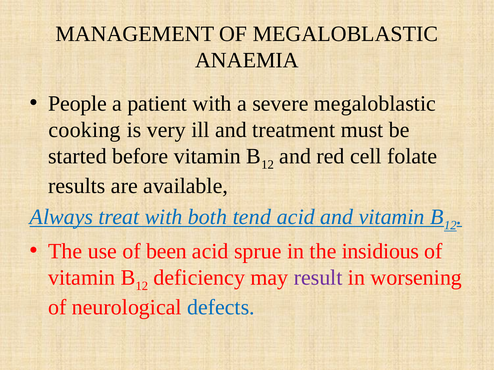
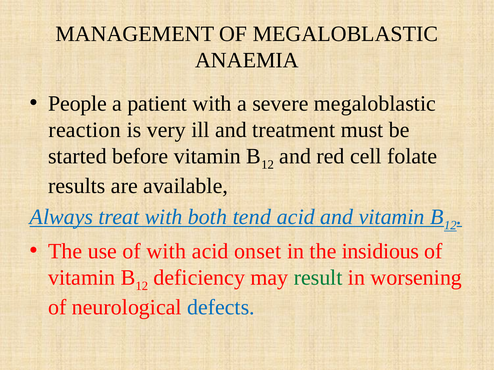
cooking: cooking -> reaction (85, 130)
of been: been -> with (166, 251)
sprue: sprue -> onset (258, 251)
result colour: purple -> green (318, 278)
